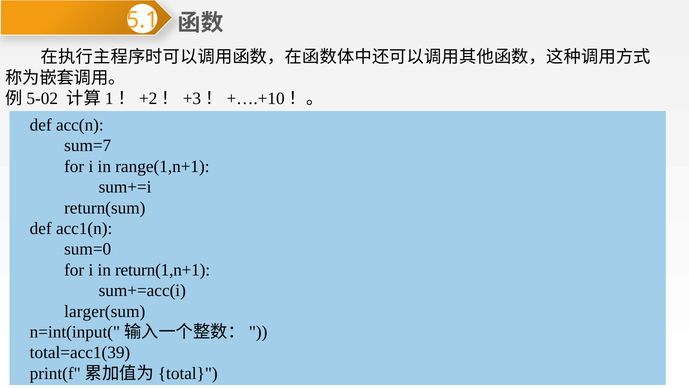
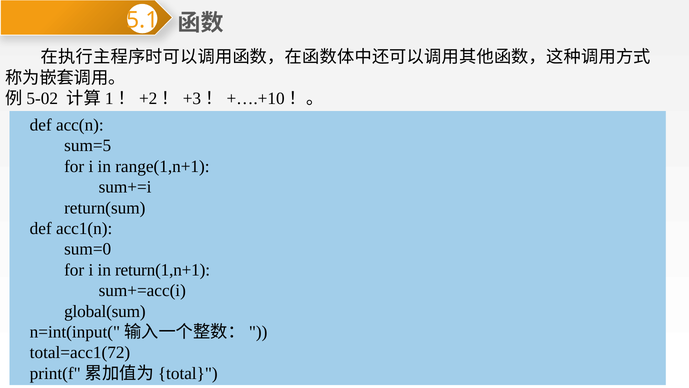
sum=7: sum=7 -> sum=5 (88, 146)
larger(sum: larger(sum -> global(sum (105, 311)
total=acc1(39: total=acc1(39 -> total=acc1(72 (80, 352)
